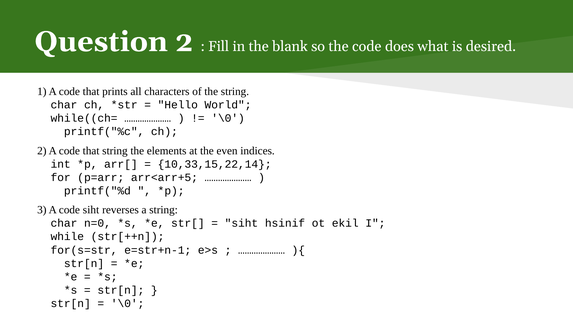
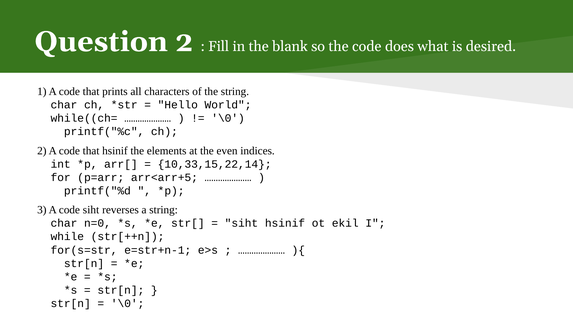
that string: string -> hsinif (115, 151)
